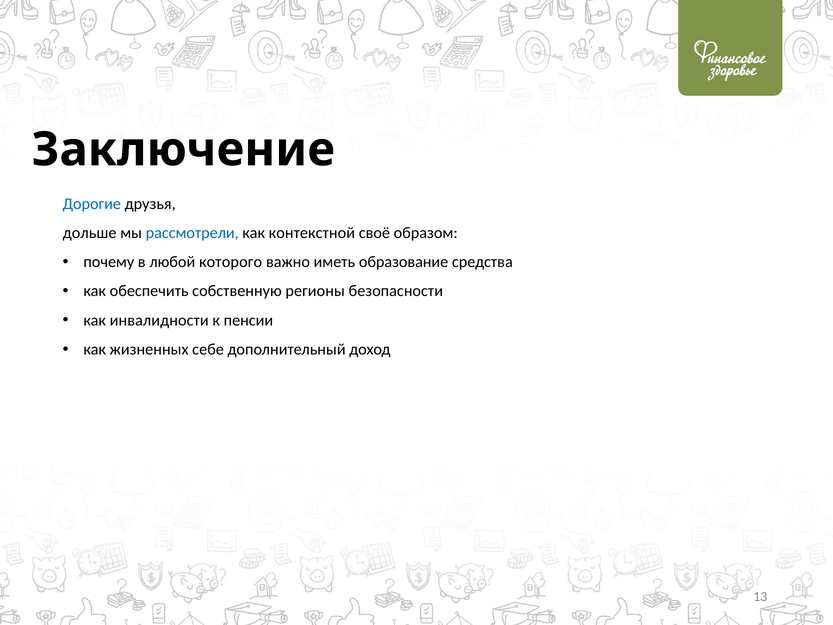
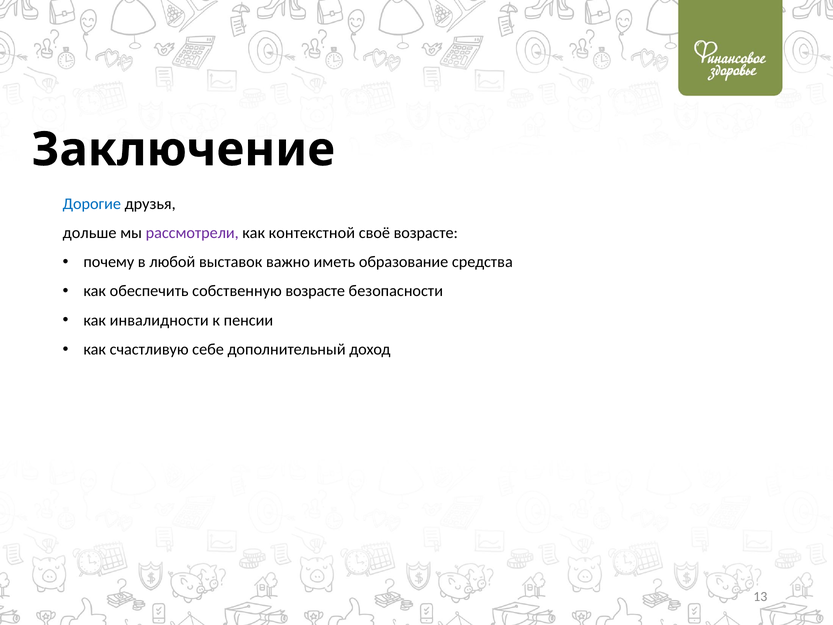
рассмотрели colour: blue -> purple (192, 233)
своё образом: образом -> возрасте (426, 233)
которого: которого -> выставок (231, 262)
собственную регионы: регионы -> возрасте (315, 291)
жизненных: жизненных -> счастливую (149, 349)
